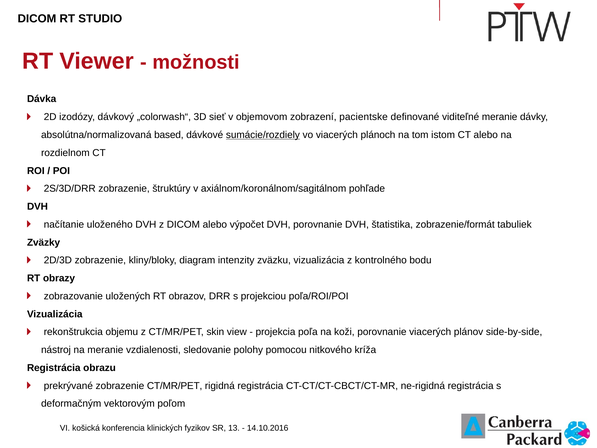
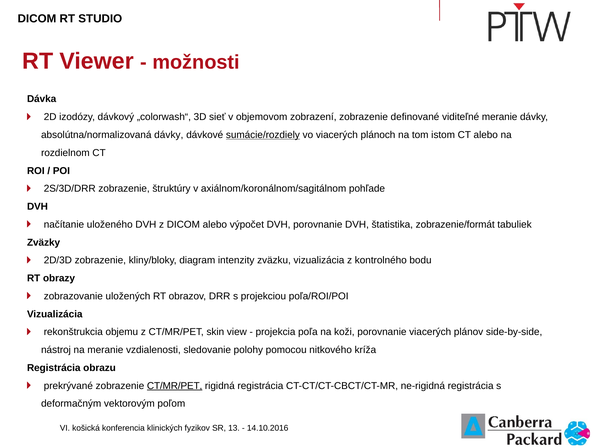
zobrazení pacientske: pacientske -> zobrazenie (364, 117)
absolútna/normalizovaná based: based -> dávky (169, 135)
CT/MR/PET underline: none -> present (175, 386)
